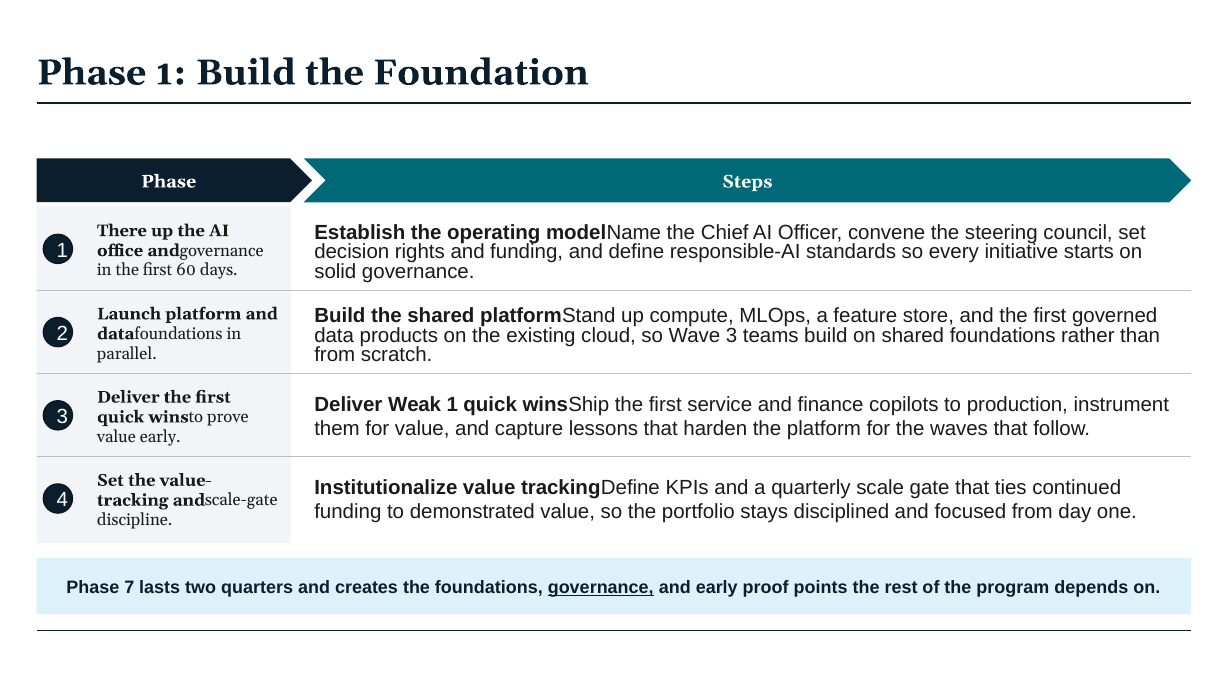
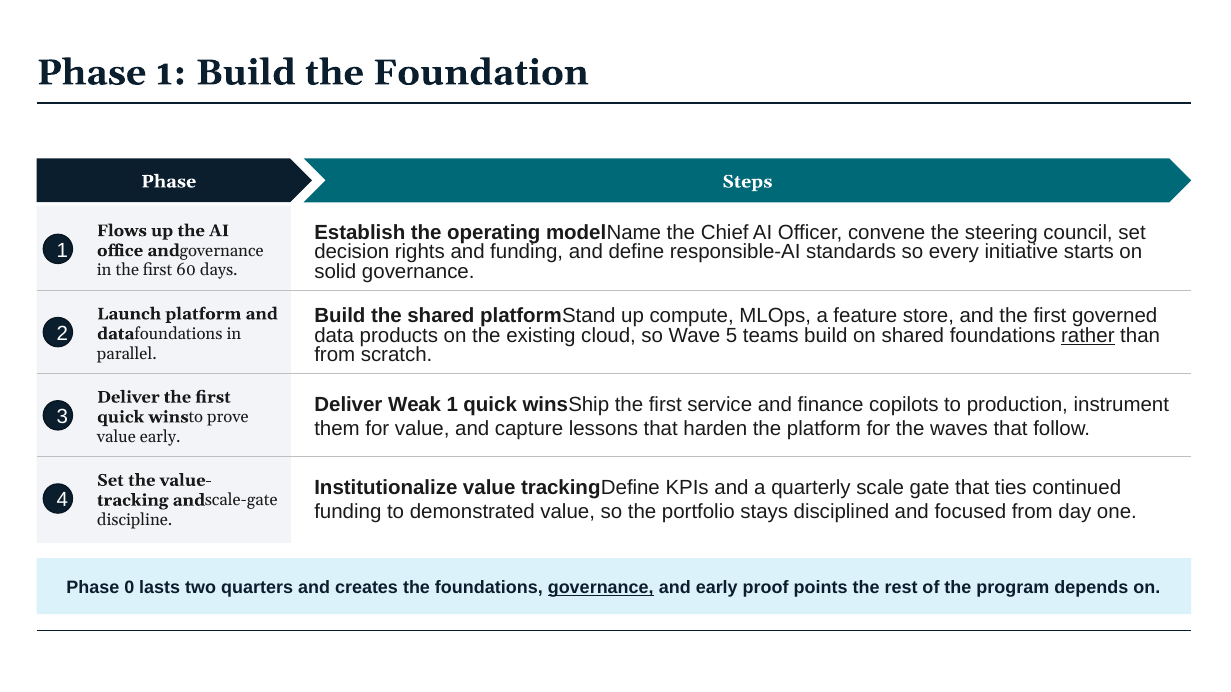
There: There -> Flows (122, 231)
Wave 3: 3 -> 5 (732, 336)
rather underline: none -> present (1088, 336)
7: 7 -> 0 (129, 588)
